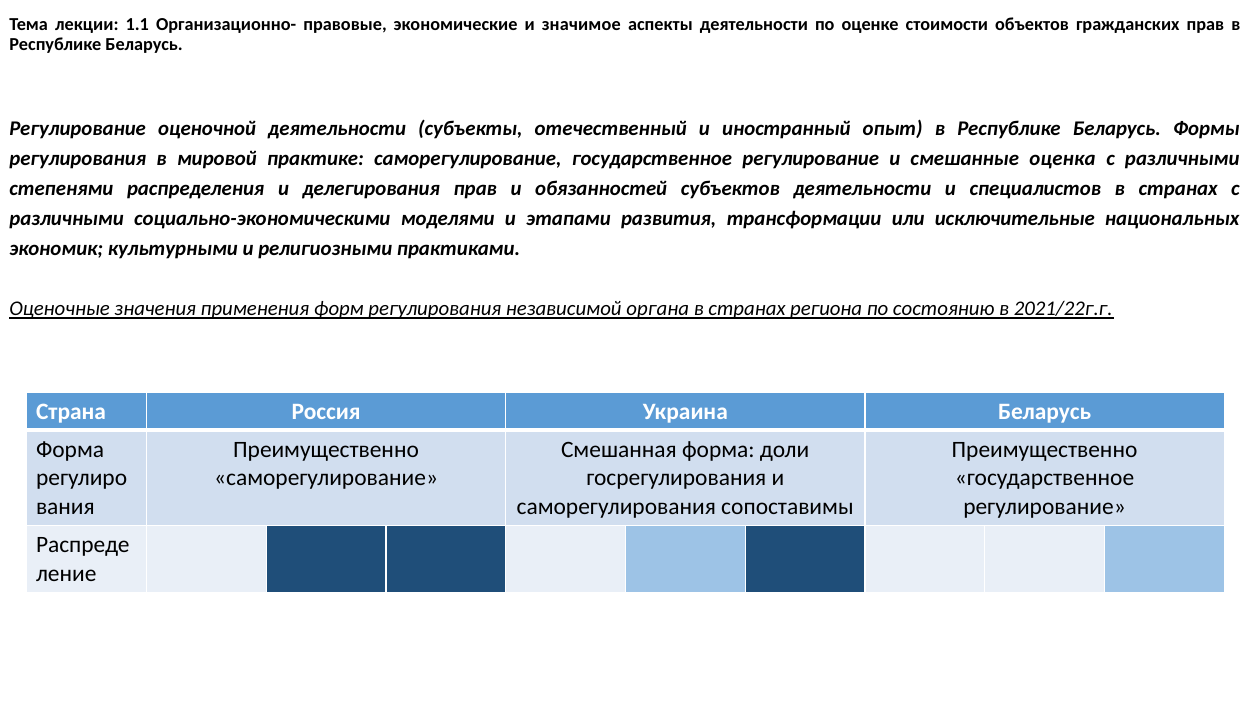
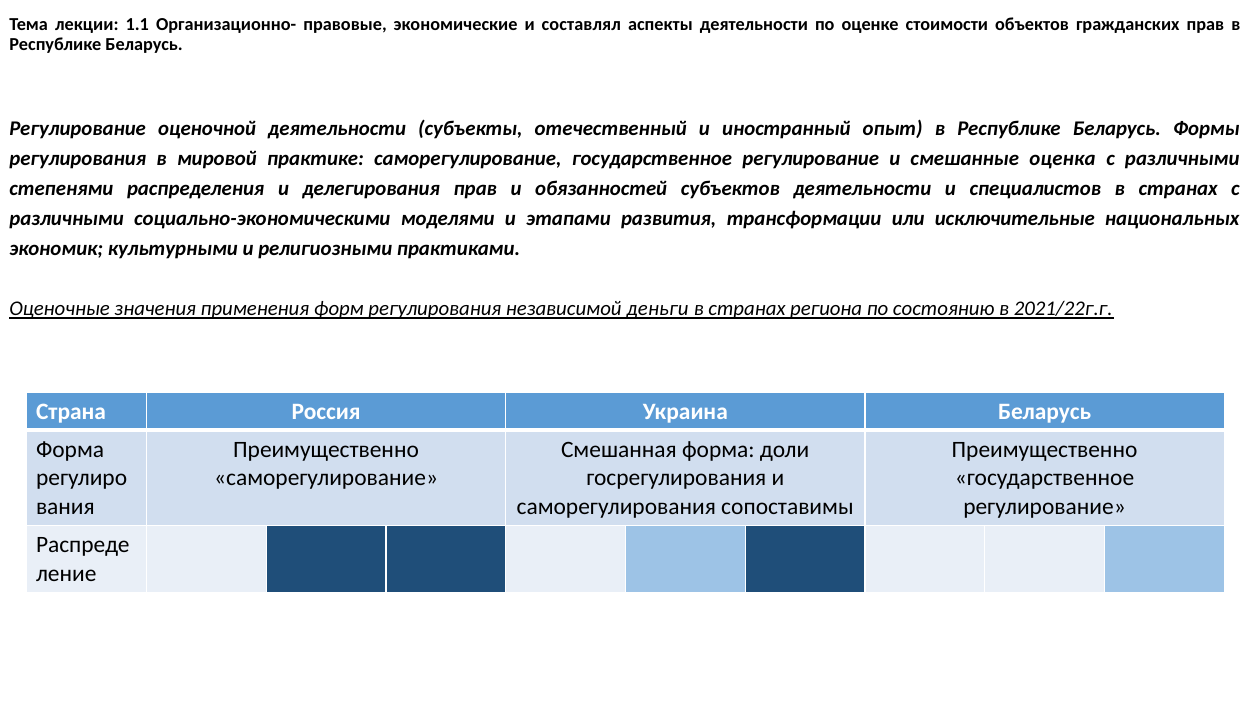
значимое: значимое -> составлял (581, 25)
органа: органа -> деньги (658, 309)
